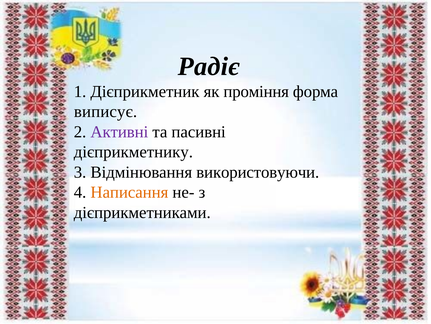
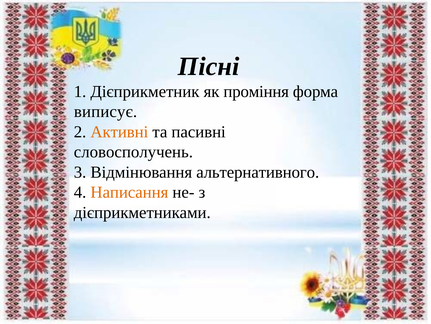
Радіє: Радіє -> Пісні (209, 66)
Активні colour: purple -> orange (119, 132)
дієприкметнику: дієприкметнику -> словосполучень (133, 152)
використовуючи: використовуючи -> альтернативного (258, 172)
